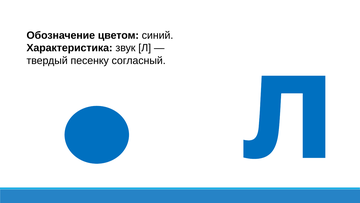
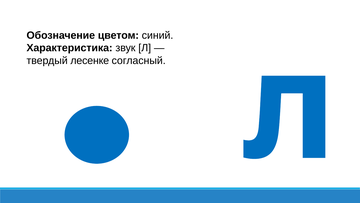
песенку: песенку -> лесенке (90, 60)
